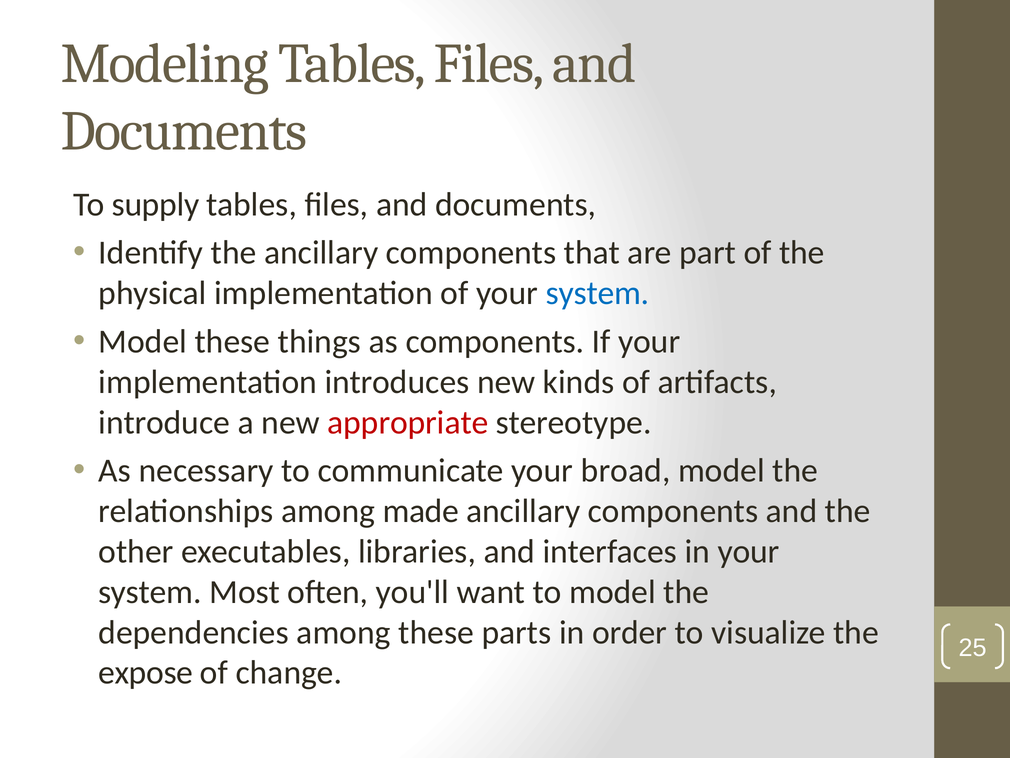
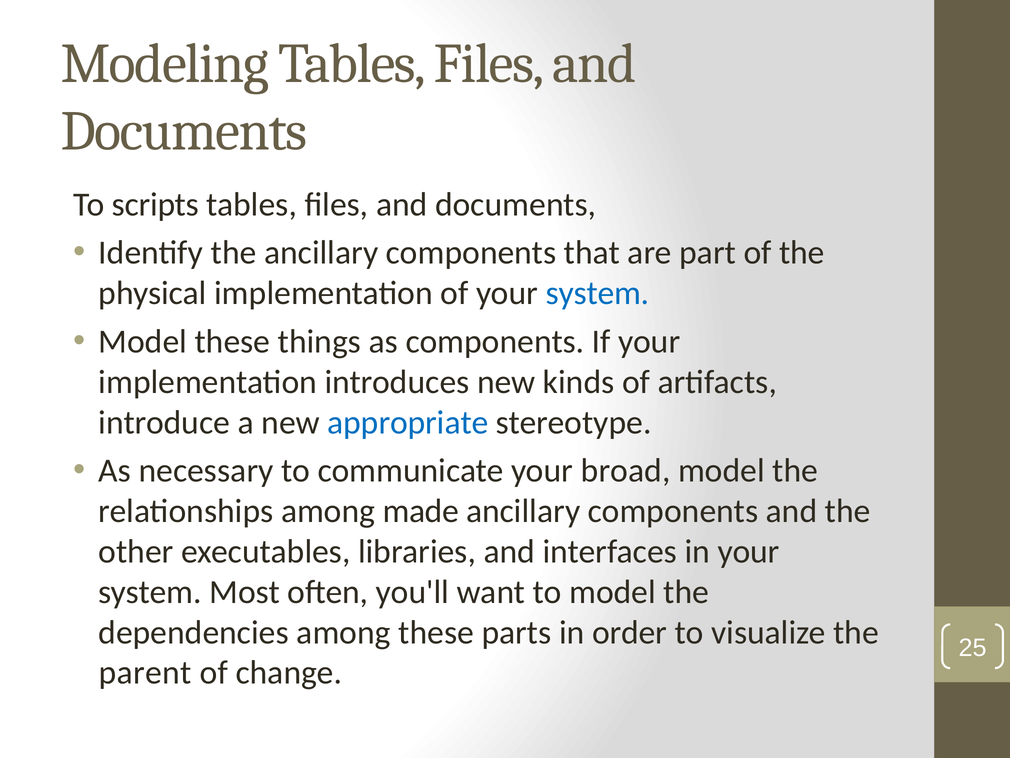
supply: supply -> scripts (155, 204)
appropriate colour: red -> blue (408, 422)
expose: expose -> parent (145, 672)
